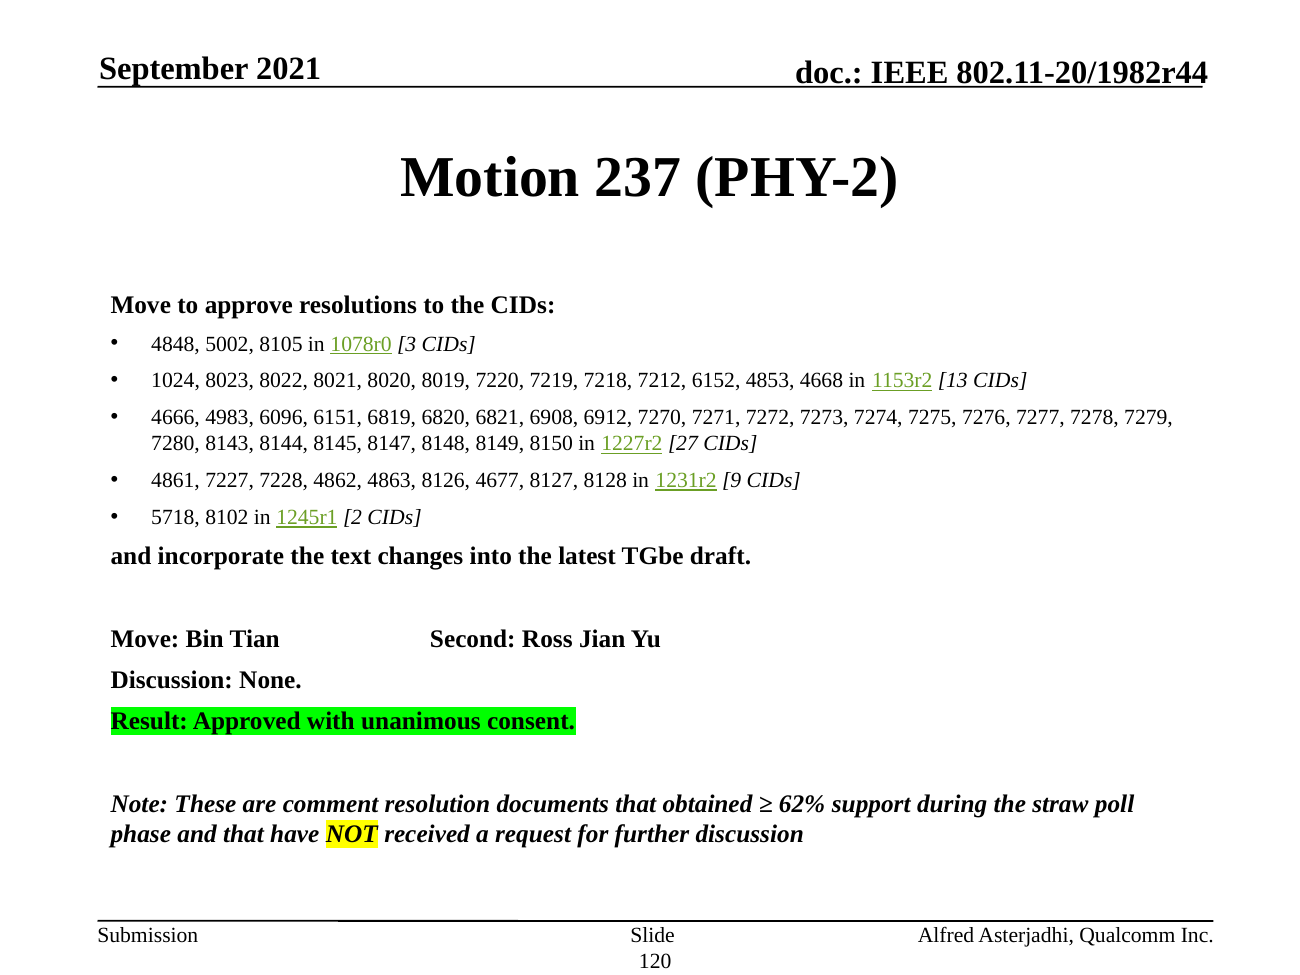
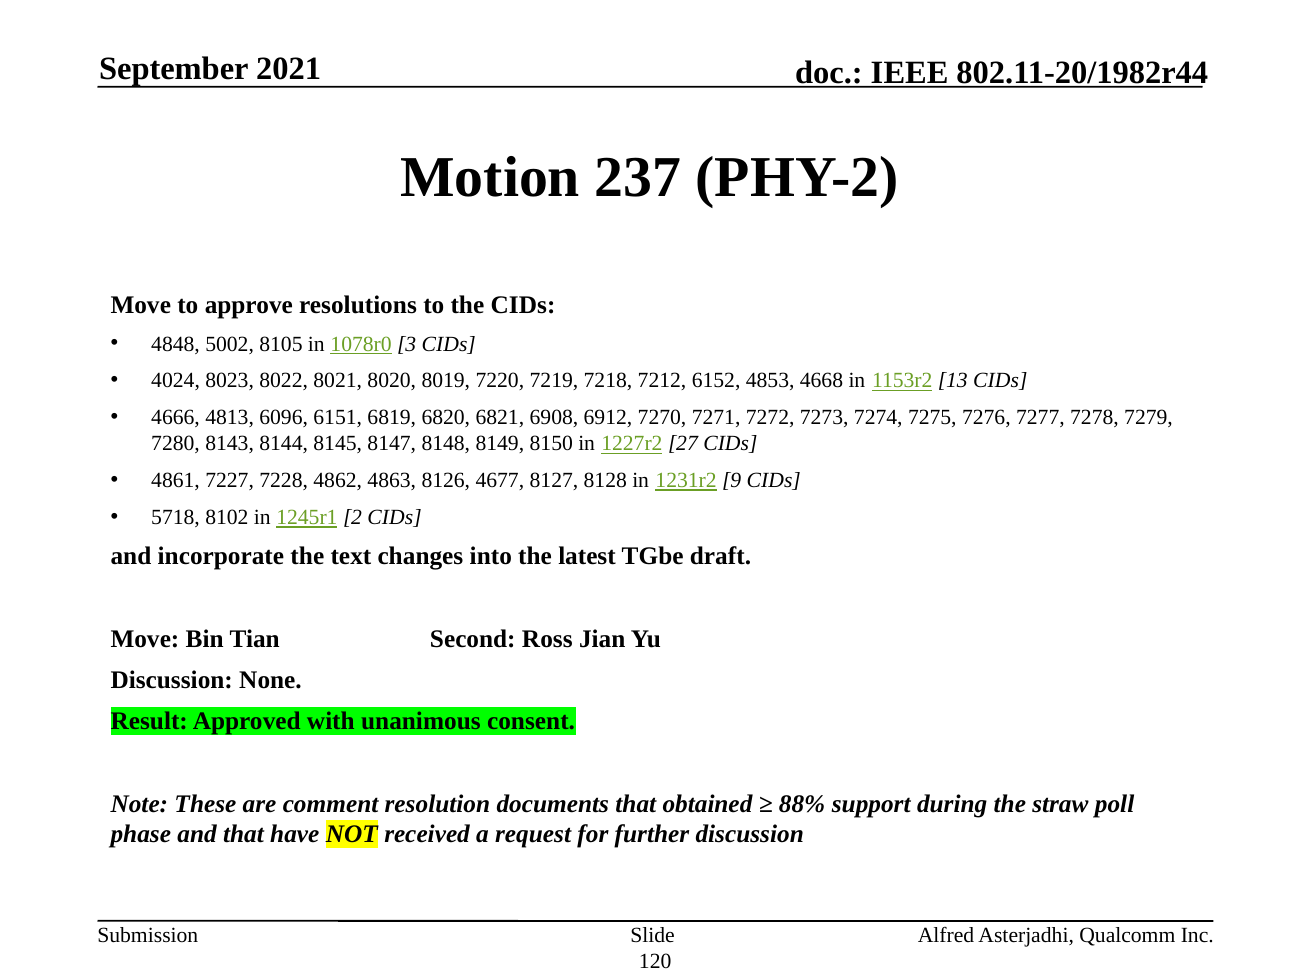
1024: 1024 -> 4024 (176, 381)
4983: 4983 -> 4813 (230, 418)
62%: 62% -> 88% (802, 804)
